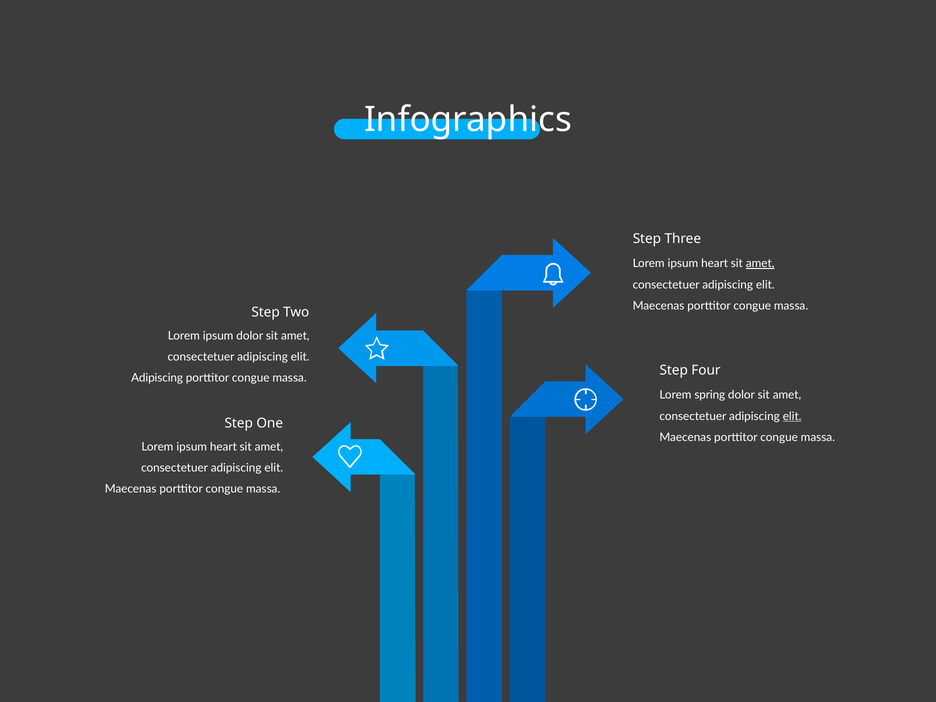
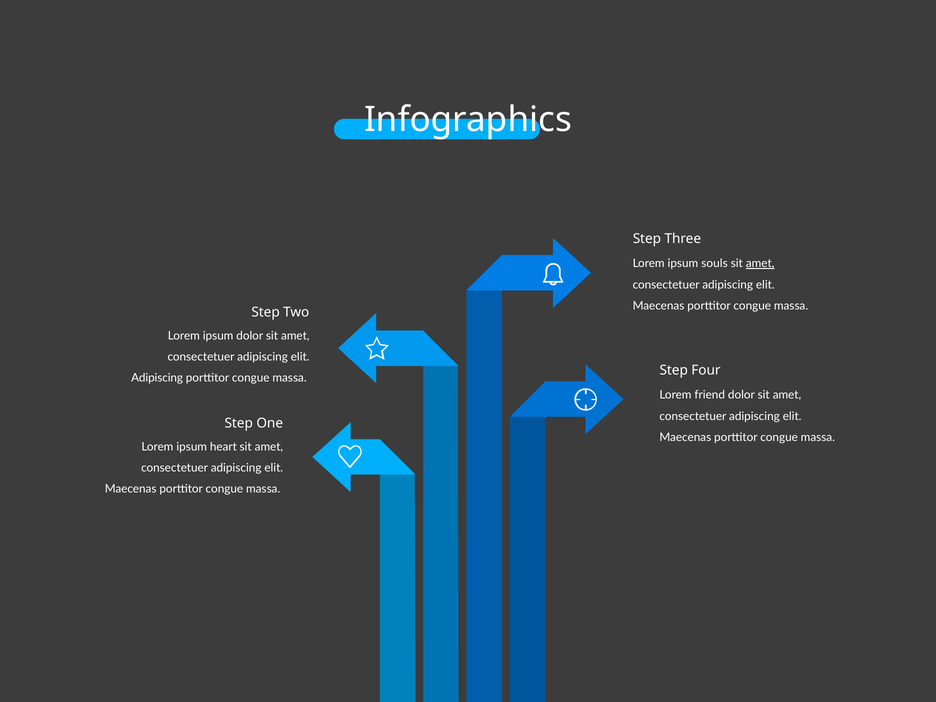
heart: heart -> souls (715, 264)
spring: spring -> friend (710, 395)
elit underline: present -> none (792, 416)
